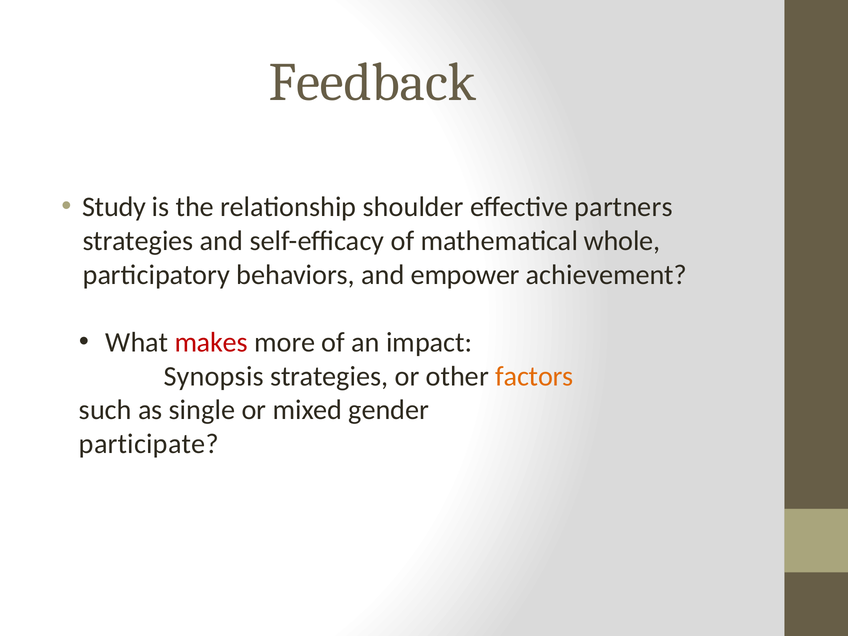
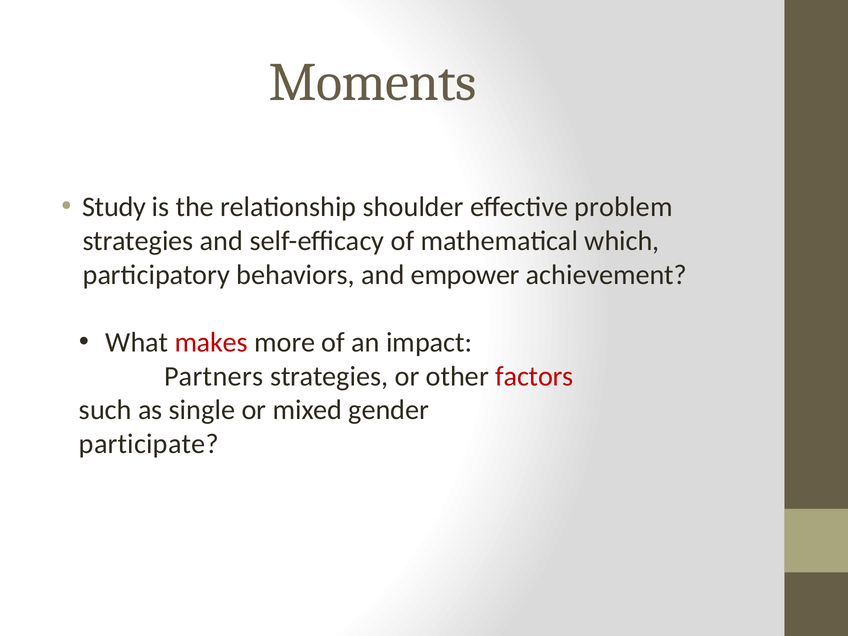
Feedback: Feedback -> Moments (373, 82)
partners: partners -> problem (624, 207)
whole: whole -> which (622, 241)
Synopsis: Synopsis -> Partners (214, 376)
factors colour: orange -> red (534, 376)
